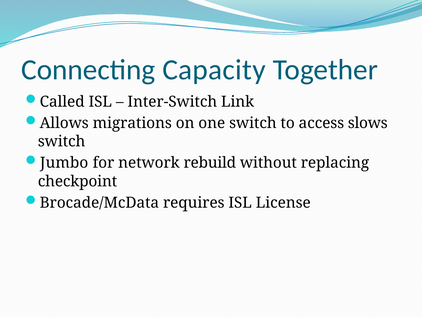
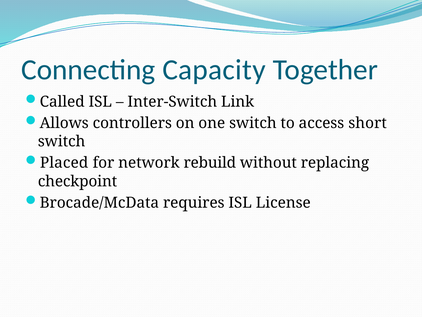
migrations: migrations -> controllers (132, 123)
slows: slows -> short (368, 123)
Jumbo: Jumbo -> Placed (64, 163)
